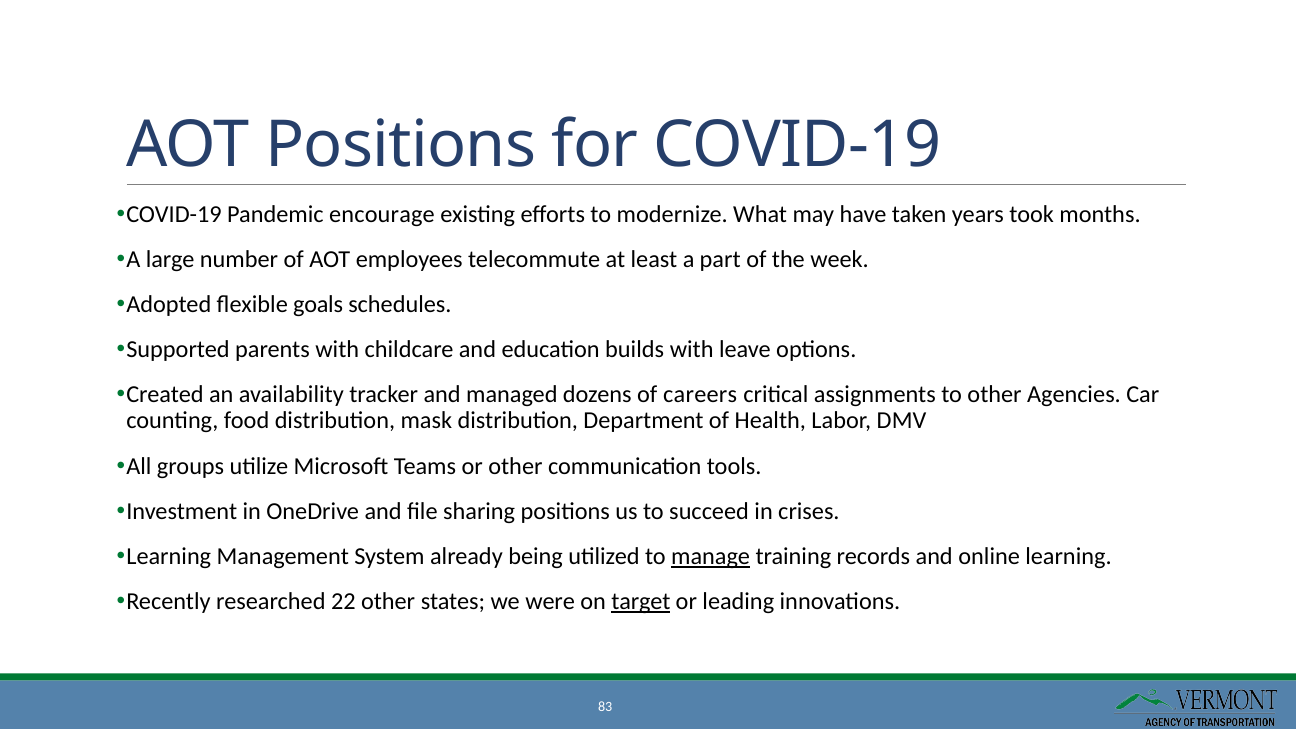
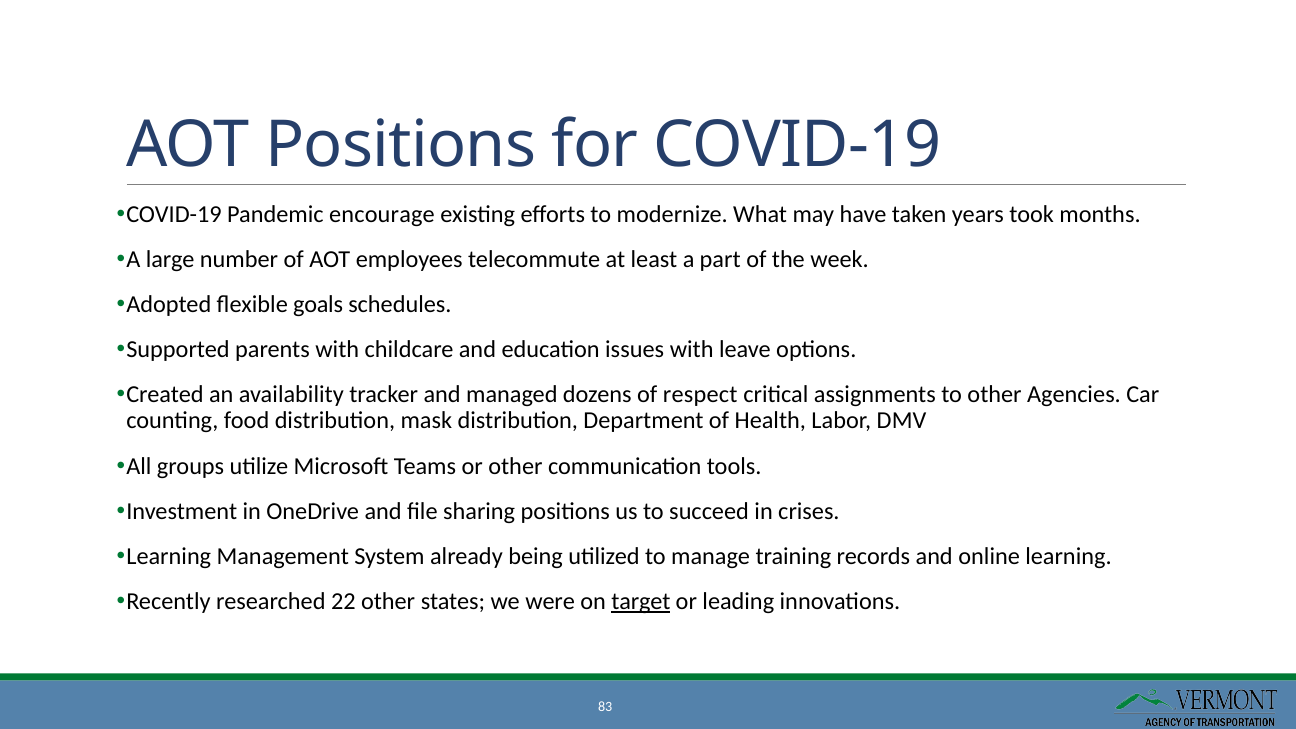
builds: builds -> issues (635, 350)
careers: careers -> respect (700, 395)
manage underline: present -> none (711, 556)
